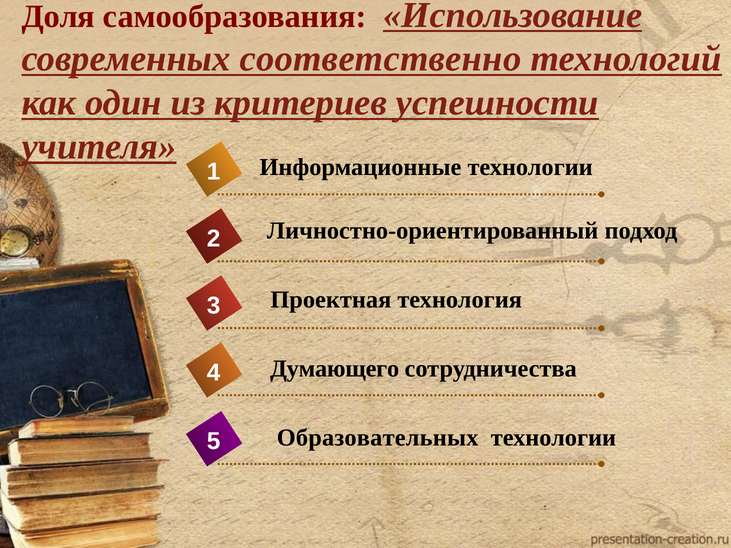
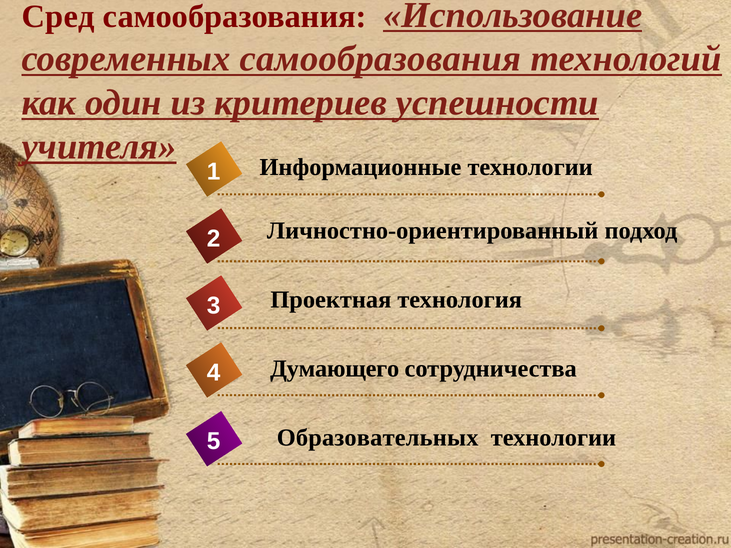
Доля: Доля -> Сред (58, 16)
современных соответственно: соответственно -> самообразования (380, 59)
